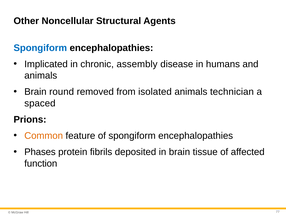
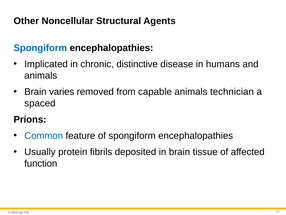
assembly: assembly -> distinctive (137, 64)
round: round -> varies (62, 92)
isolated: isolated -> capable (155, 92)
Common colour: orange -> blue (44, 135)
Phases: Phases -> Usually (40, 152)
